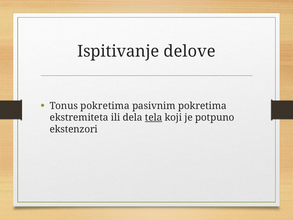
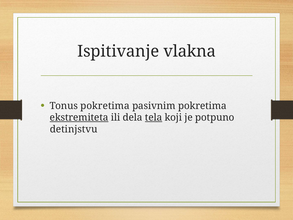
delove: delove -> vlakna (190, 51)
ekstremiteta underline: none -> present (79, 117)
ekstenzori: ekstenzori -> detinjstvu (74, 129)
